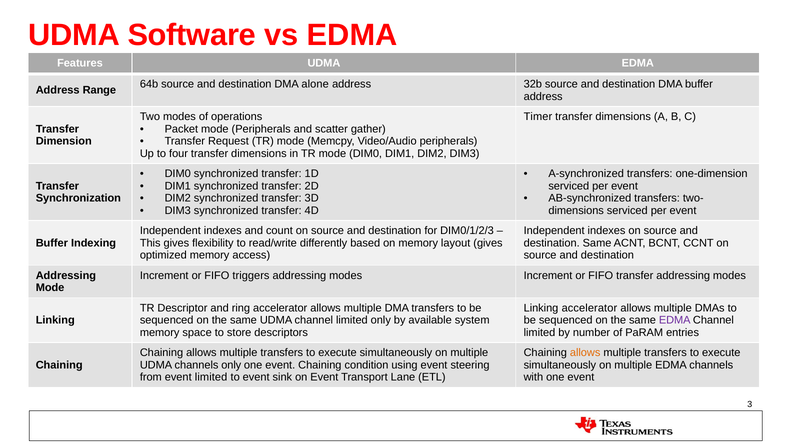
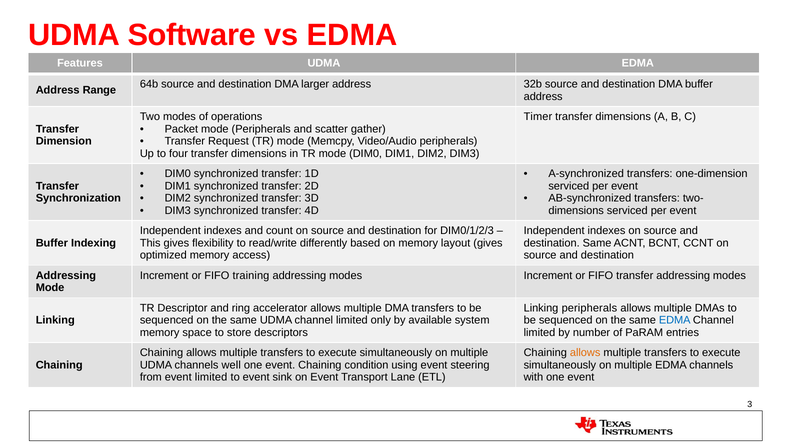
alone: alone -> larger (315, 84)
triggers: triggers -> training (251, 276)
Linking accelerator: accelerator -> peripherals (589, 308)
EDMA colour: purple -> blue (675, 321)
channels only: only -> well (231, 365)
